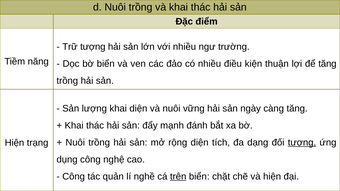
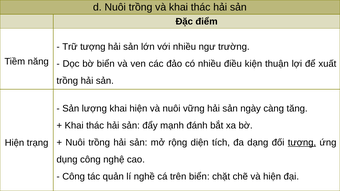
để tăng: tăng -> xuất (327, 64)
khai diện: diện -> hiện (138, 109)
trên underline: present -> none (178, 177)
